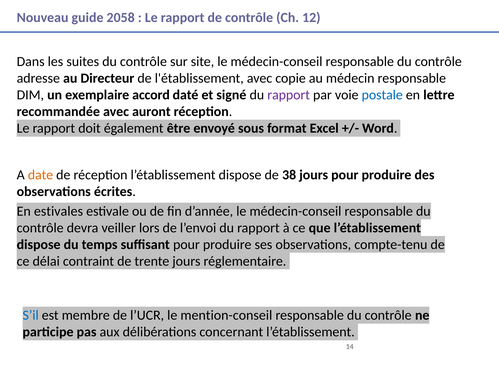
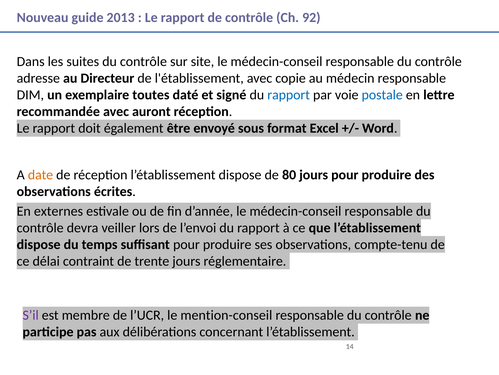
2058: 2058 -> 2013 (121, 18)
12: 12 -> 92 (311, 18)
accord: accord -> toutes (151, 95)
rapport colour: purple -> blue (289, 95)
38: 38 -> 80 (289, 175)
estivales: estivales -> externes (58, 211)
S’il colour: blue -> purple (31, 315)
